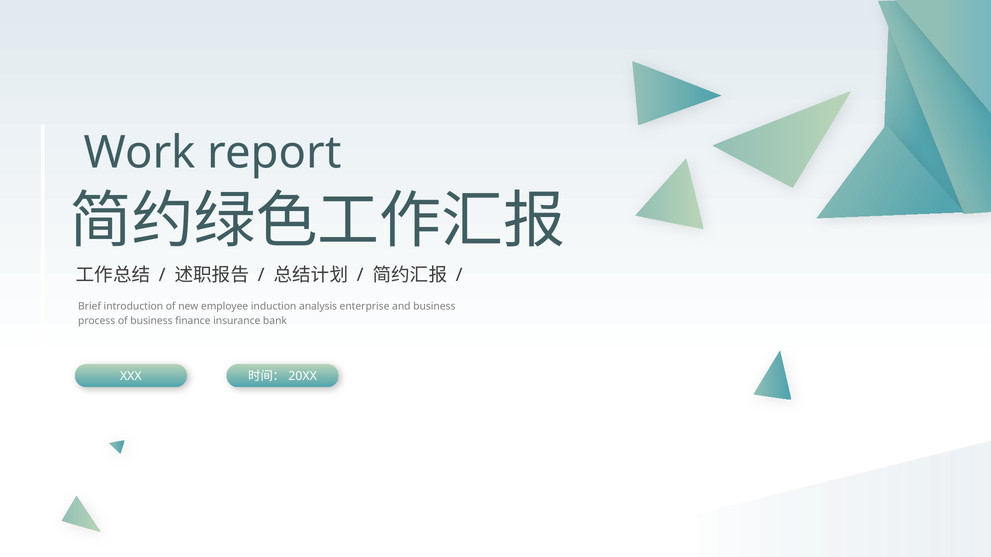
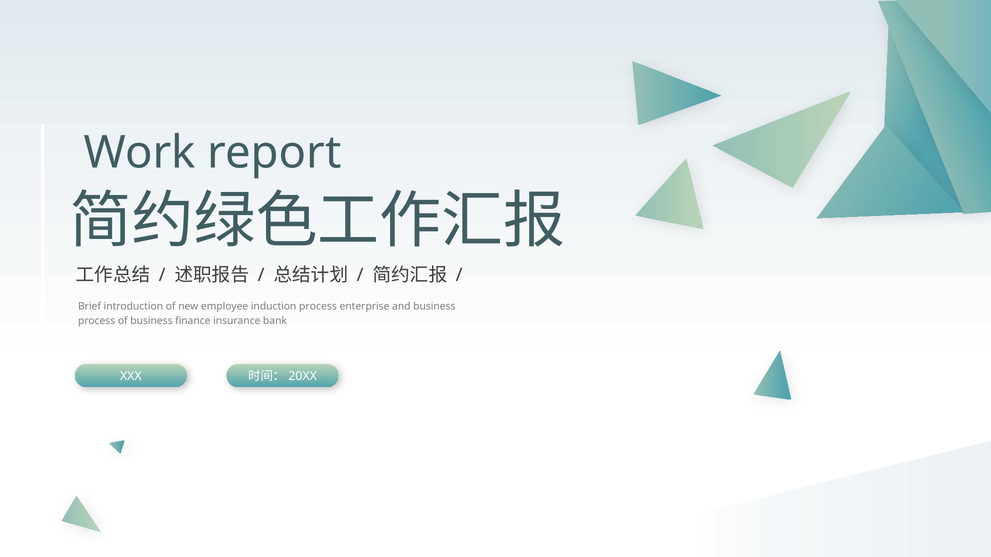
induction analysis: analysis -> process (318, 306)
